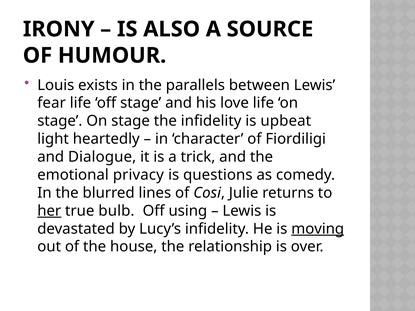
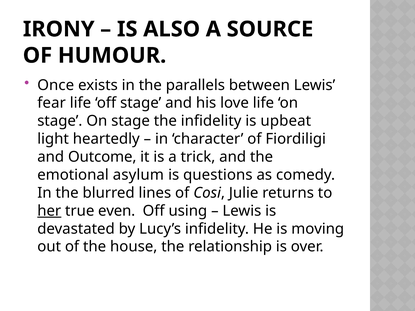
Louis: Louis -> Once (56, 85)
Dialogue: Dialogue -> Outcome (102, 157)
privacy: privacy -> asylum (138, 175)
bulb: bulb -> even (117, 211)
moving underline: present -> none (318, 229)
